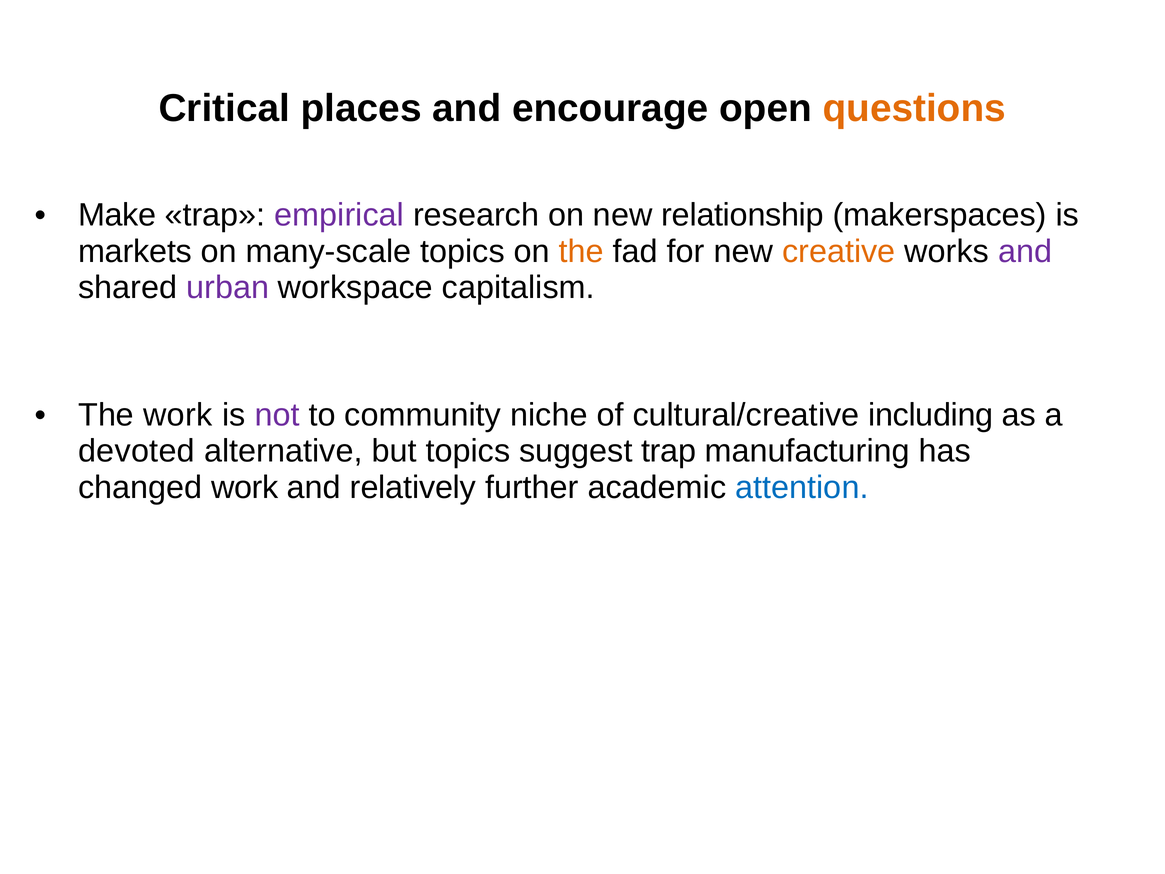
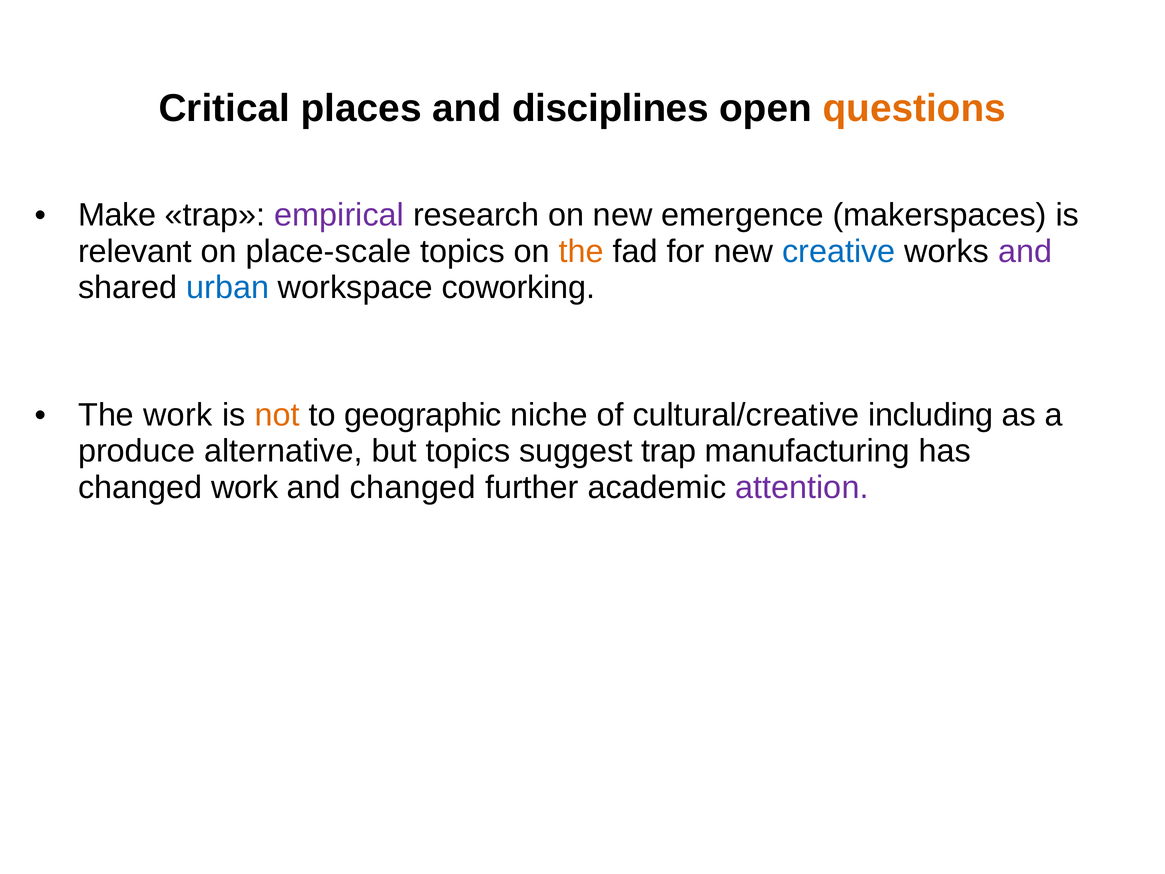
encourage: encourage -> disciplines (610, 108)
relationship: relationship -> emergence (743, 215)
markets: markets -> relevant (135, 251)
many-scale: many-scale -> place-scale (328, 251)
creative colour: orange -> blue (839, 251)
urban colour: purple -> blue (228, 287)
capitalism: capitalism -> coworking (518, 287)
not colour: purple -> orange (277, 415)
community: community -> geographic (423, 415)
devoted: devoted -> produce (137, 451)
and relatively: relatively -> changed (413, 487)
attention colour: blue -> purple (802, 487)
